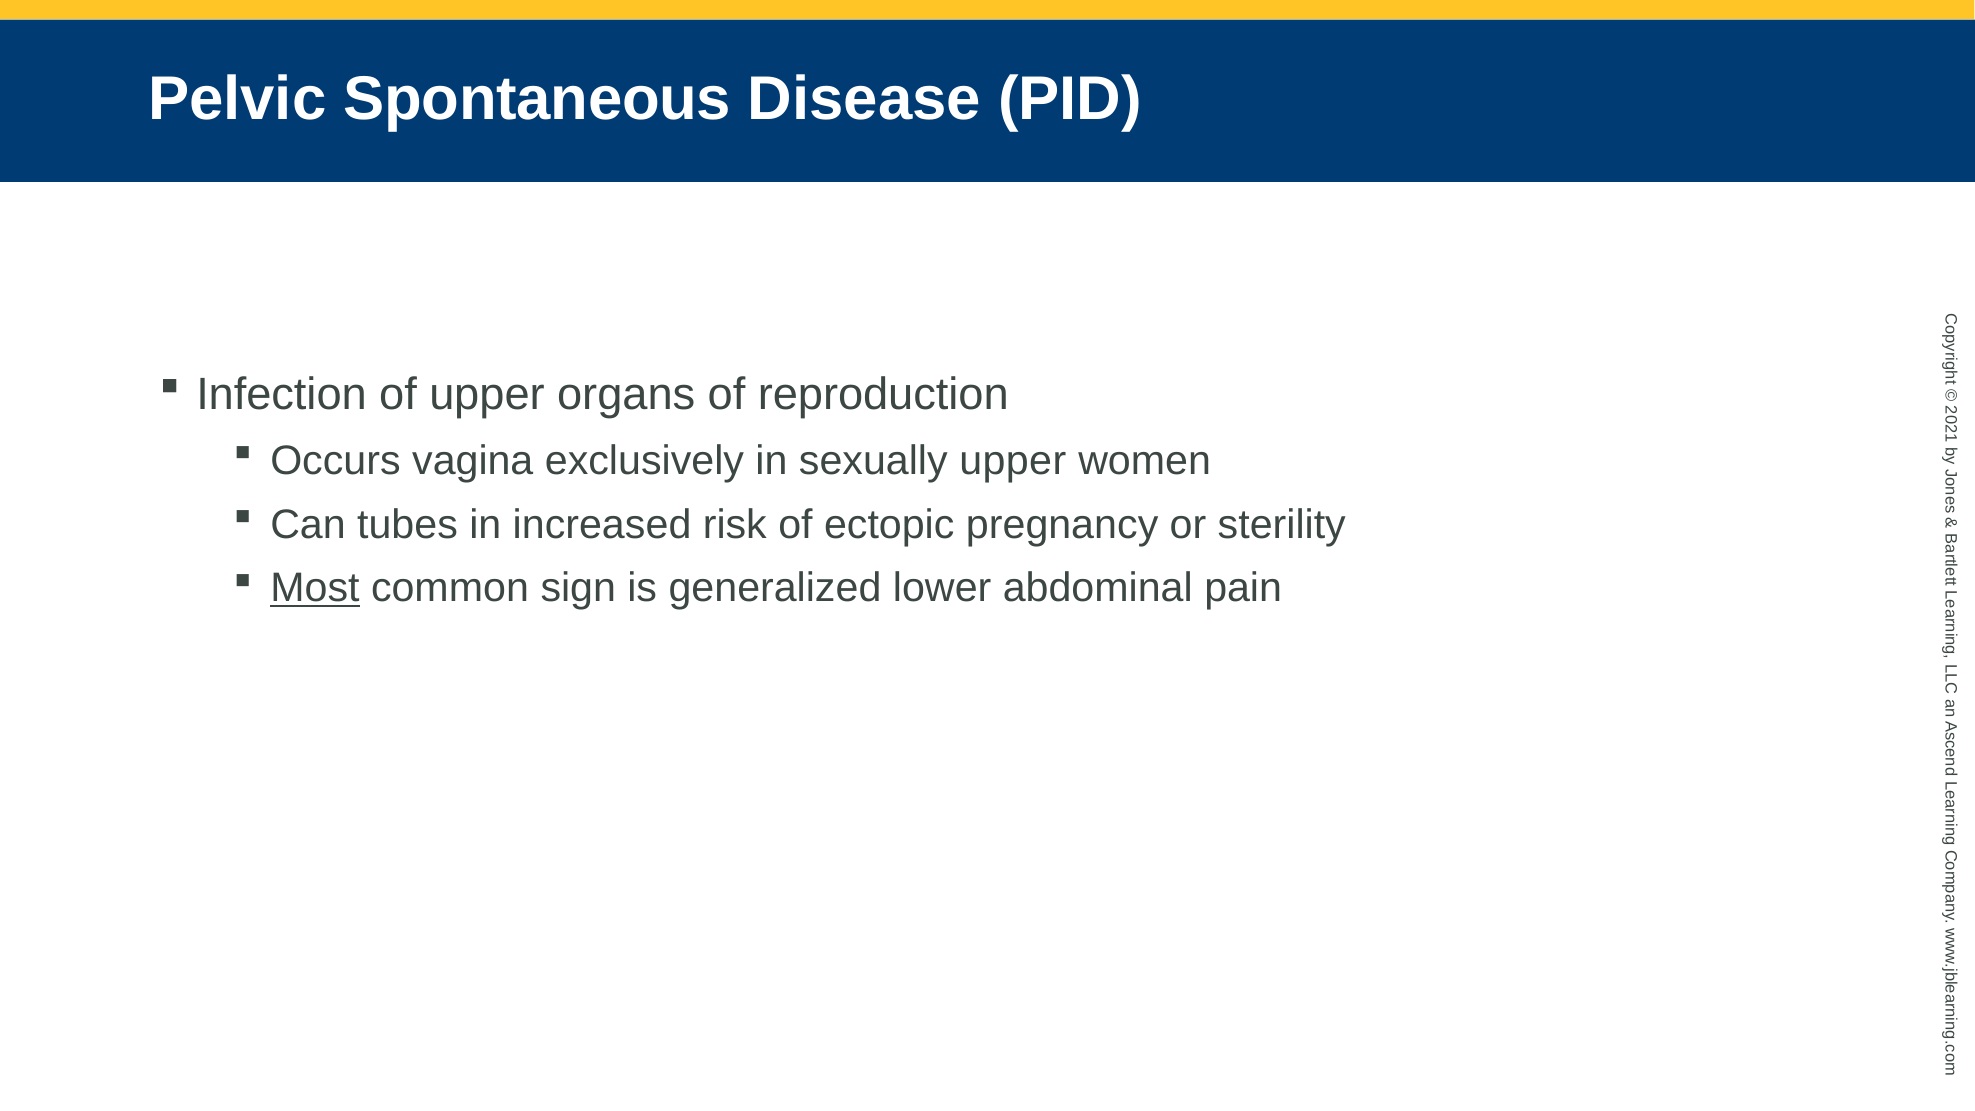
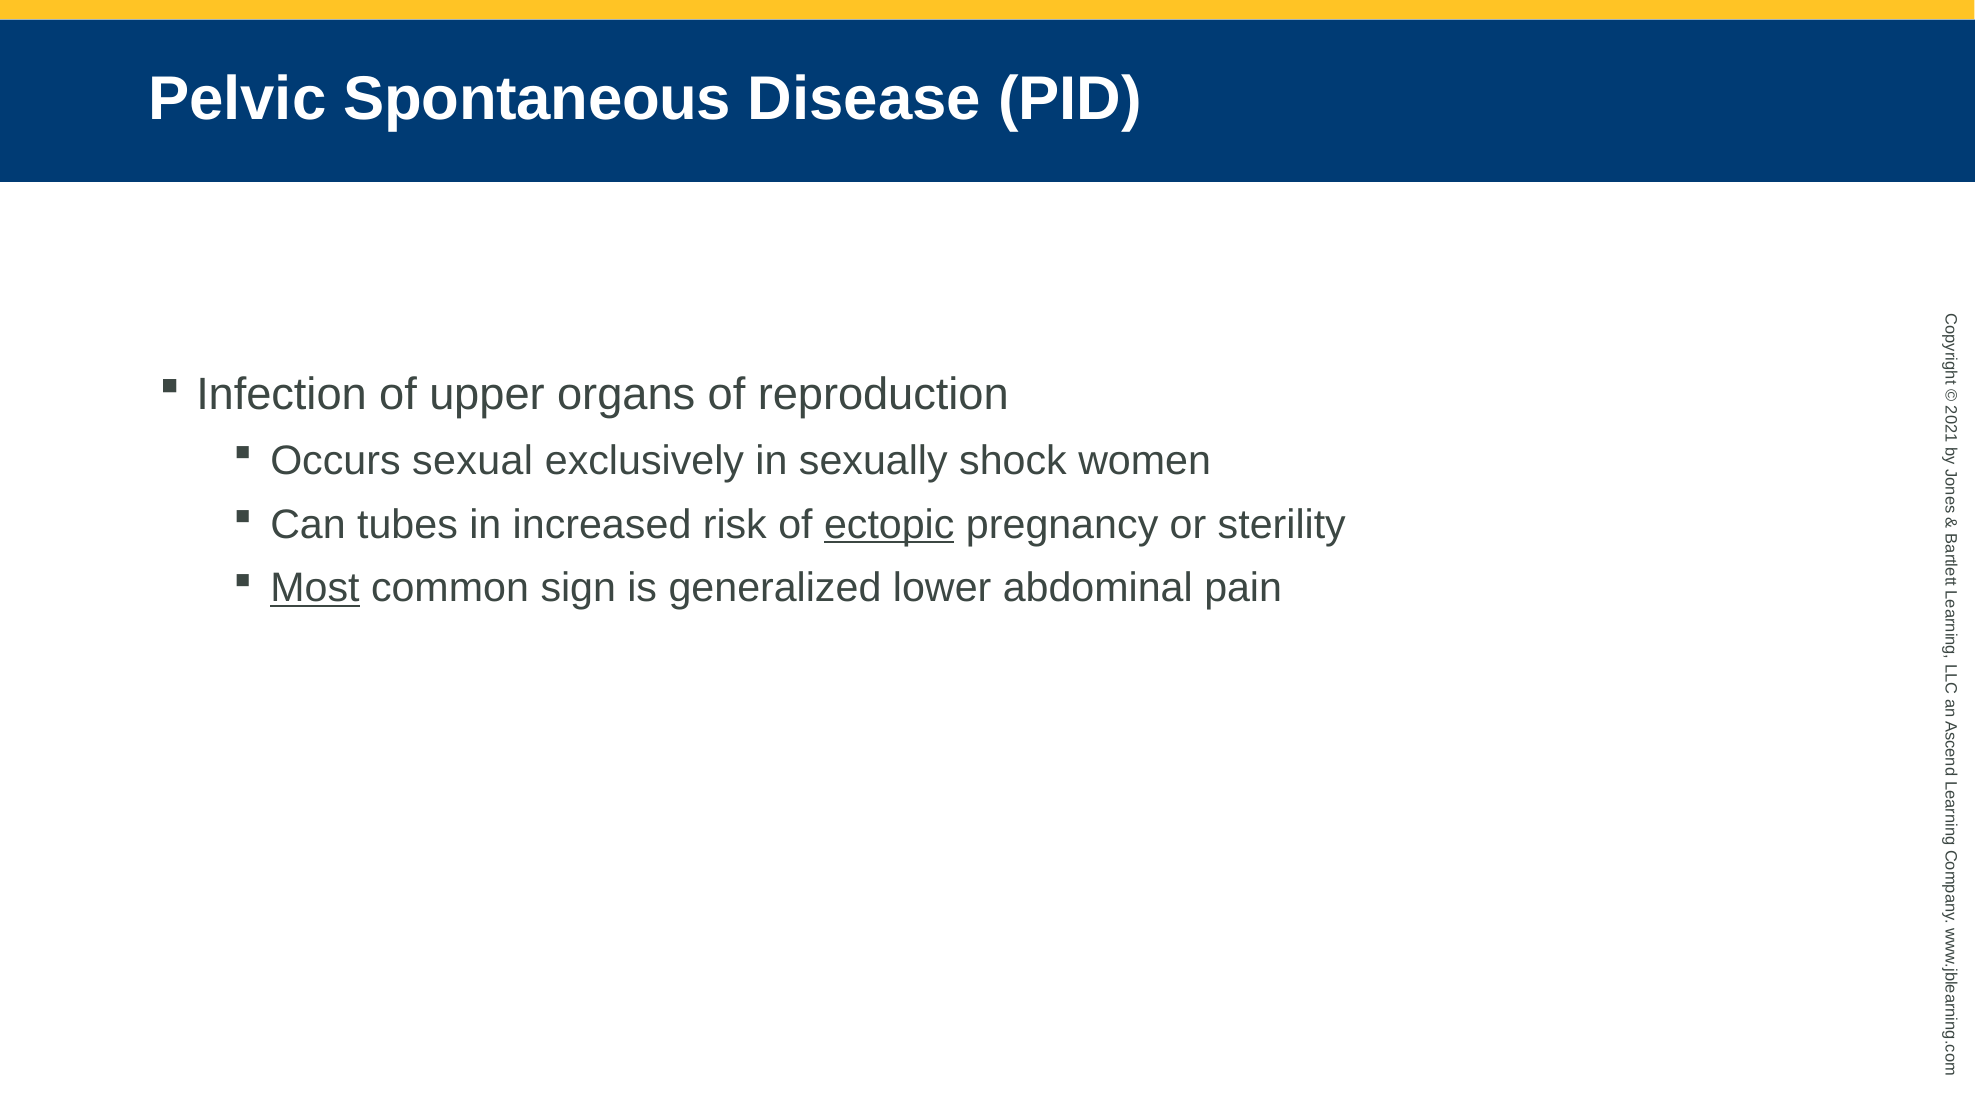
vagina: vagina -> sexual (473, 461)
sexually upper: upper -> shock (1013, 461)
ectopic underline: none -> present (889, 524)
